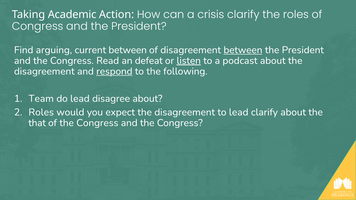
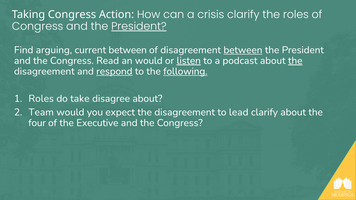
Taking Academic: Academic -> Congress (72, 14)
President underline: none -> present (139, 26)
an defeat: defeat -> would (149, 61)
the underline: none -> present (295, 61)
following underline: none -> present (185, 71)
Team: Team -> Roles (41, 99)
do lead: lead -> take (80, 99)
Roles: Roles -> Team (41, 112)
that: that -> four (37, 123)
of the Congress: Congress -> Executive (97, 123)
